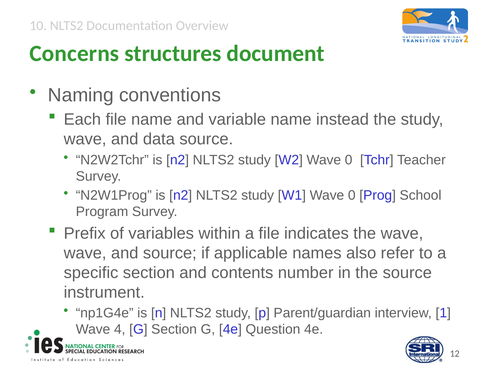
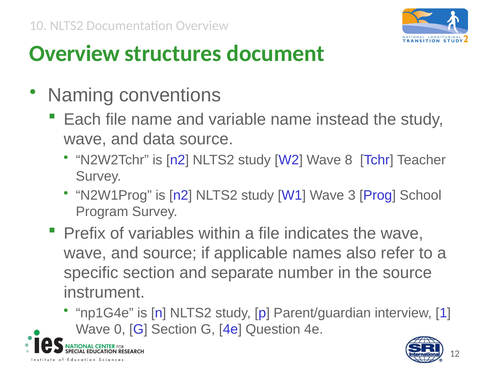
Concerns: Concerns -> Overview (75, 53)
W2 Wave 0: 0 -> 8 (349, 160)
W1 Wave 0: 0 -> 3 (352, 195)
contents: contents -> separate (242, 273)
4: 4 -> 0 (120, 329)
